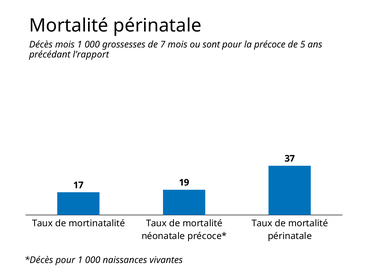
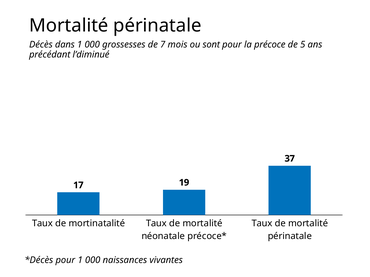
Décès mois: mois -> dans (65, 45)
l’rapport: l’rapport -> l’diminué (91, 55)
